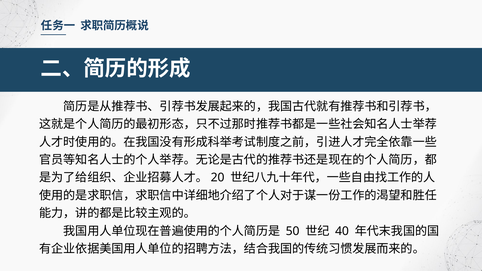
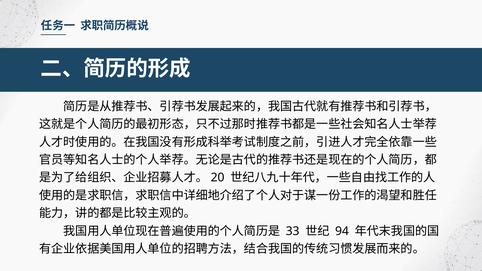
50: 50 -> 33 (293, 231)
40: 40 -> 94 (342, 231)
